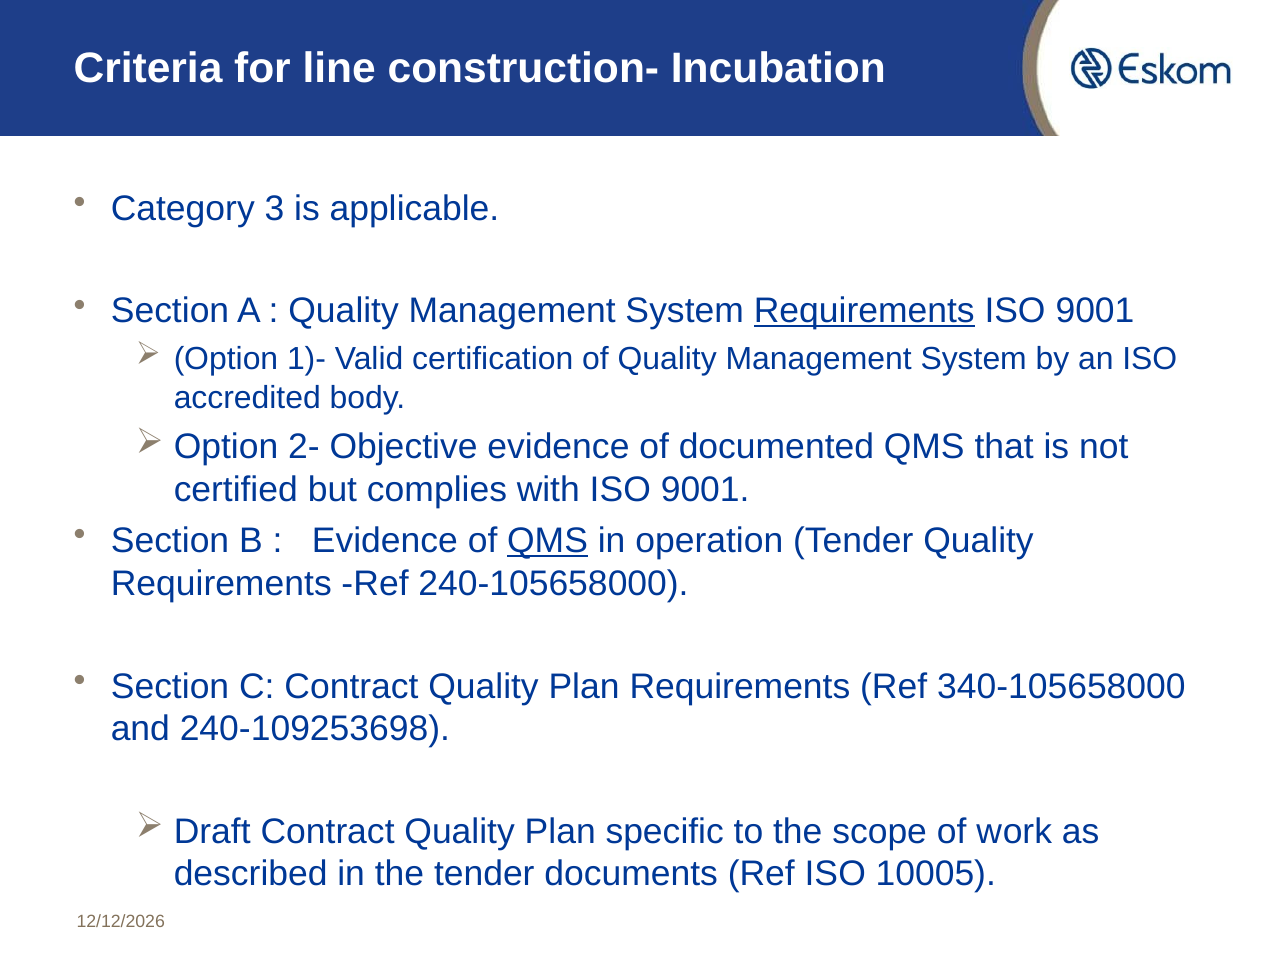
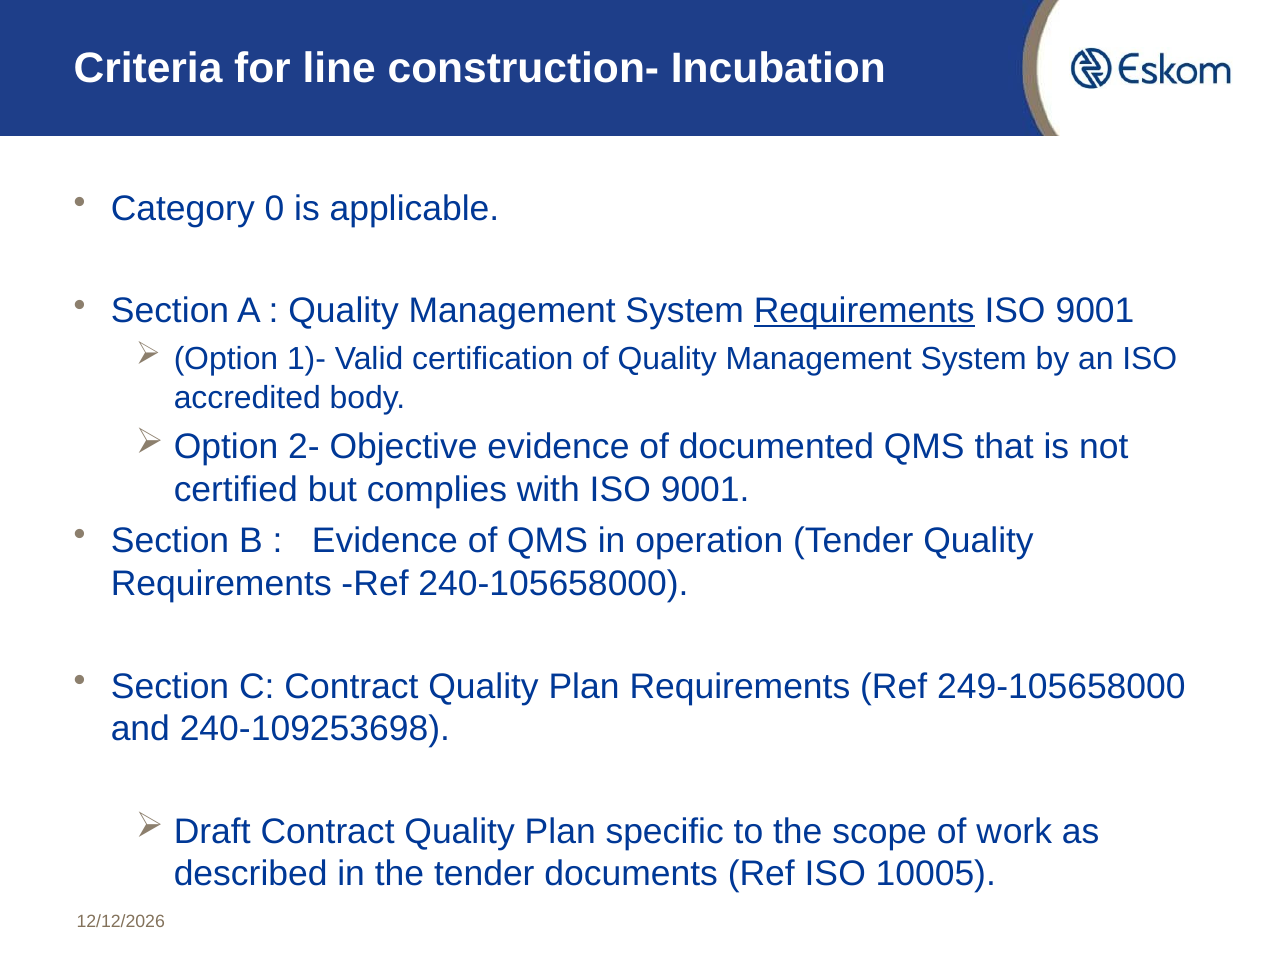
3: 3 -> 0 (275, 208)
QMS underline: present -> none (547, 541)
340-105658000: 340-105658000 -> 249-105658000 (1061, 686)
